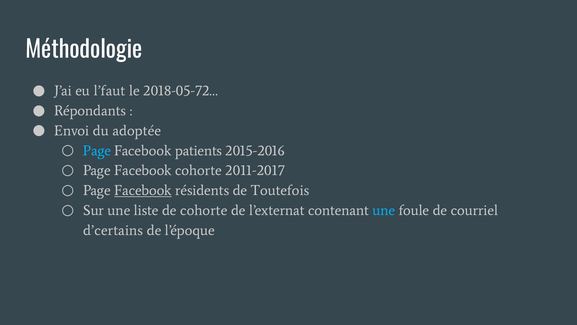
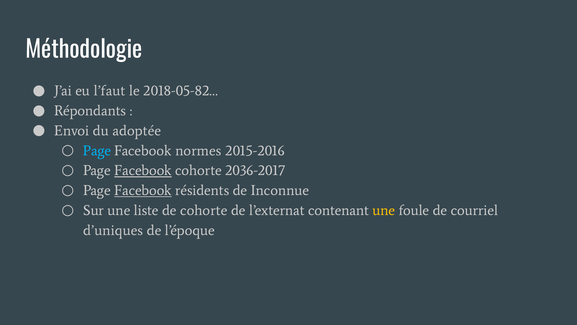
2018-05-72…: 2018-05-72… -> 2018-05-82… (181, 91)
patients: patients -> normes (198, 150)
Facebook underline: none -> present (143, 170)
2011-2017: 2011-2017 -> 2036-2017 (255, 170)
Toutefois: Toutefois -> Inconnue (280, 190)
une colour: light blue -> yellow (384, 210)
d’certains: d’certains -> d’uniques (113, 230)
